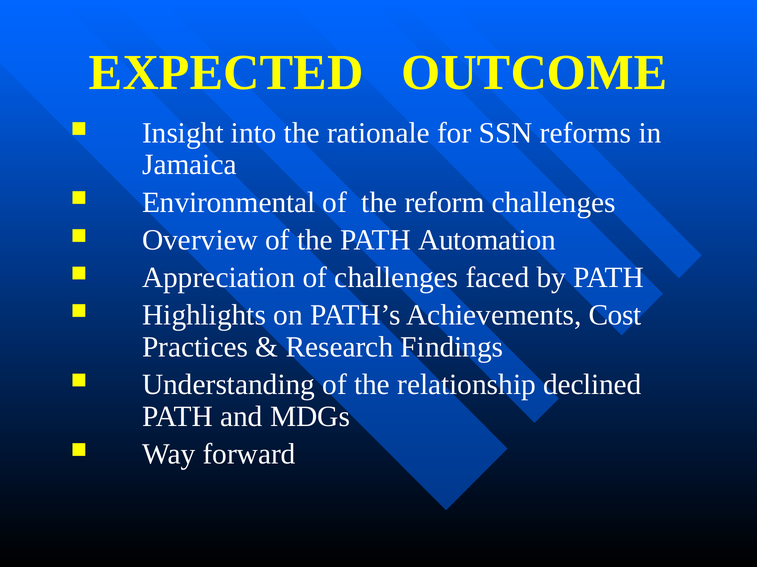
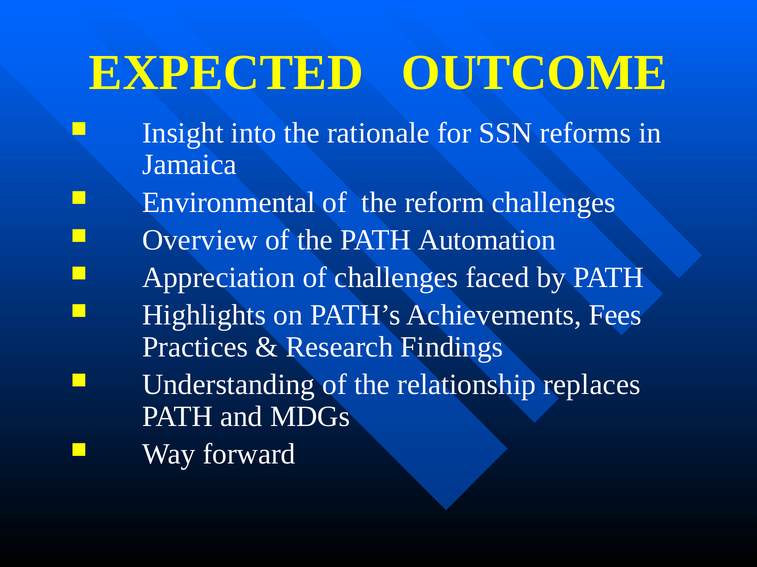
Cost: Cost -> Fees (615, 316)
declined: declined -> replaces (592, 385)
